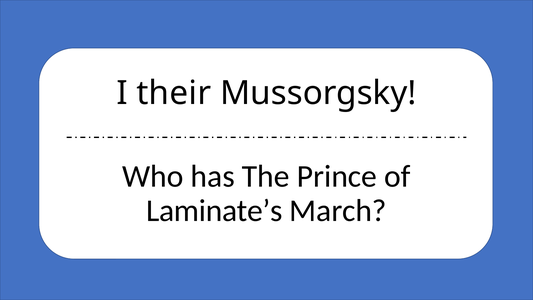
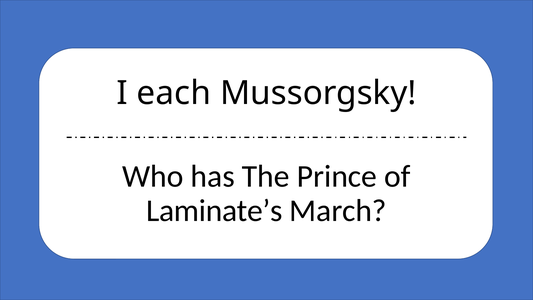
their: their -> each (174, 93)
